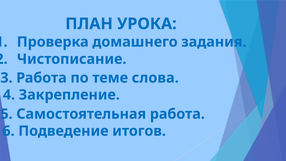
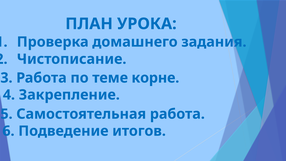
слова: слова -> корне (155, 78)
